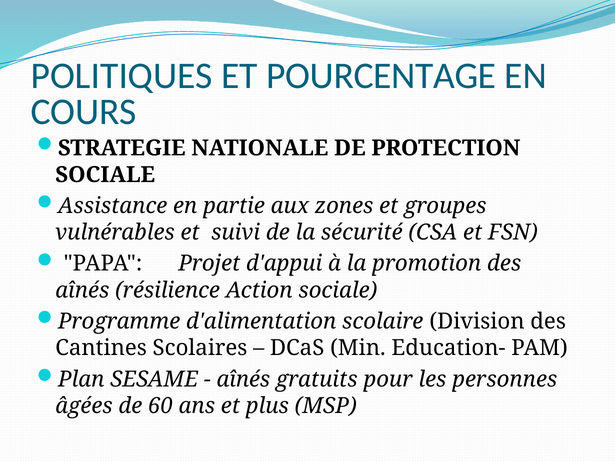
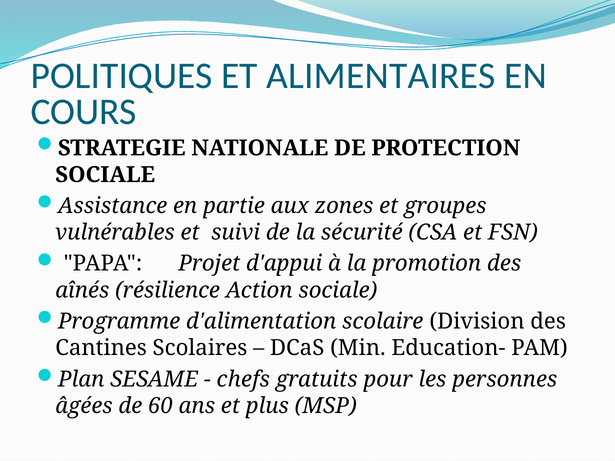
POURCENTAGE: POURCENTAGE -> ALIMENTAIRES (381, 76)
aînés: aînés -> chefs (243, 379)
